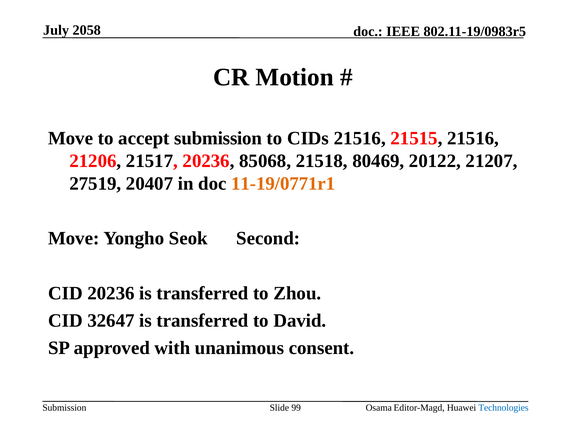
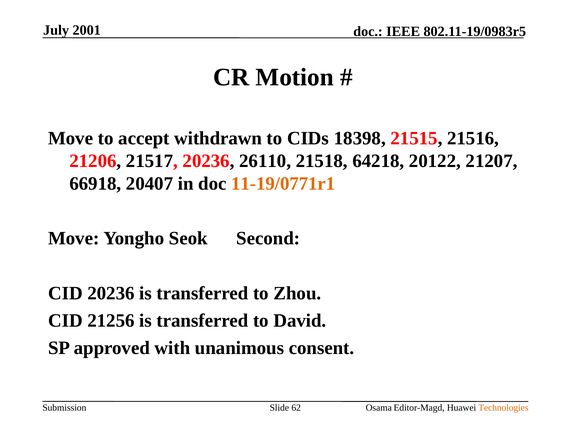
2058: 2058 -> 2001 (87, 30)
accept submission: submission -> withdrawn (218, 138)
CIDs 21516: 21516 -> 18398 (360, 138)
85068: 85068 -> 26110 (265, 161)
80469: 80469 -> 64218 (378, 161)
27519: 27519 -> 66918 (95, 183)
32647: 32647 -> 21256 (111, 320)
99: 99 -> 62 (296, 407)
Technologies colour: blue -> orange (503, 407)
